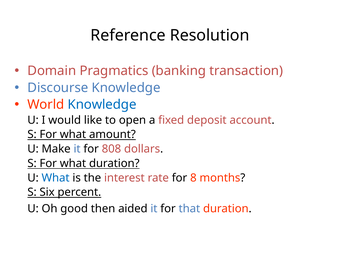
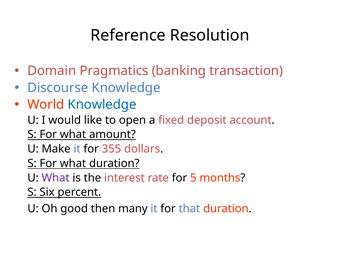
808: 808 -> 355 (111, 149)
What colour: blue -> purple (56, 178)
8: 8 -> 5 (193, 178)
aided: aided -> many (133, 209)
